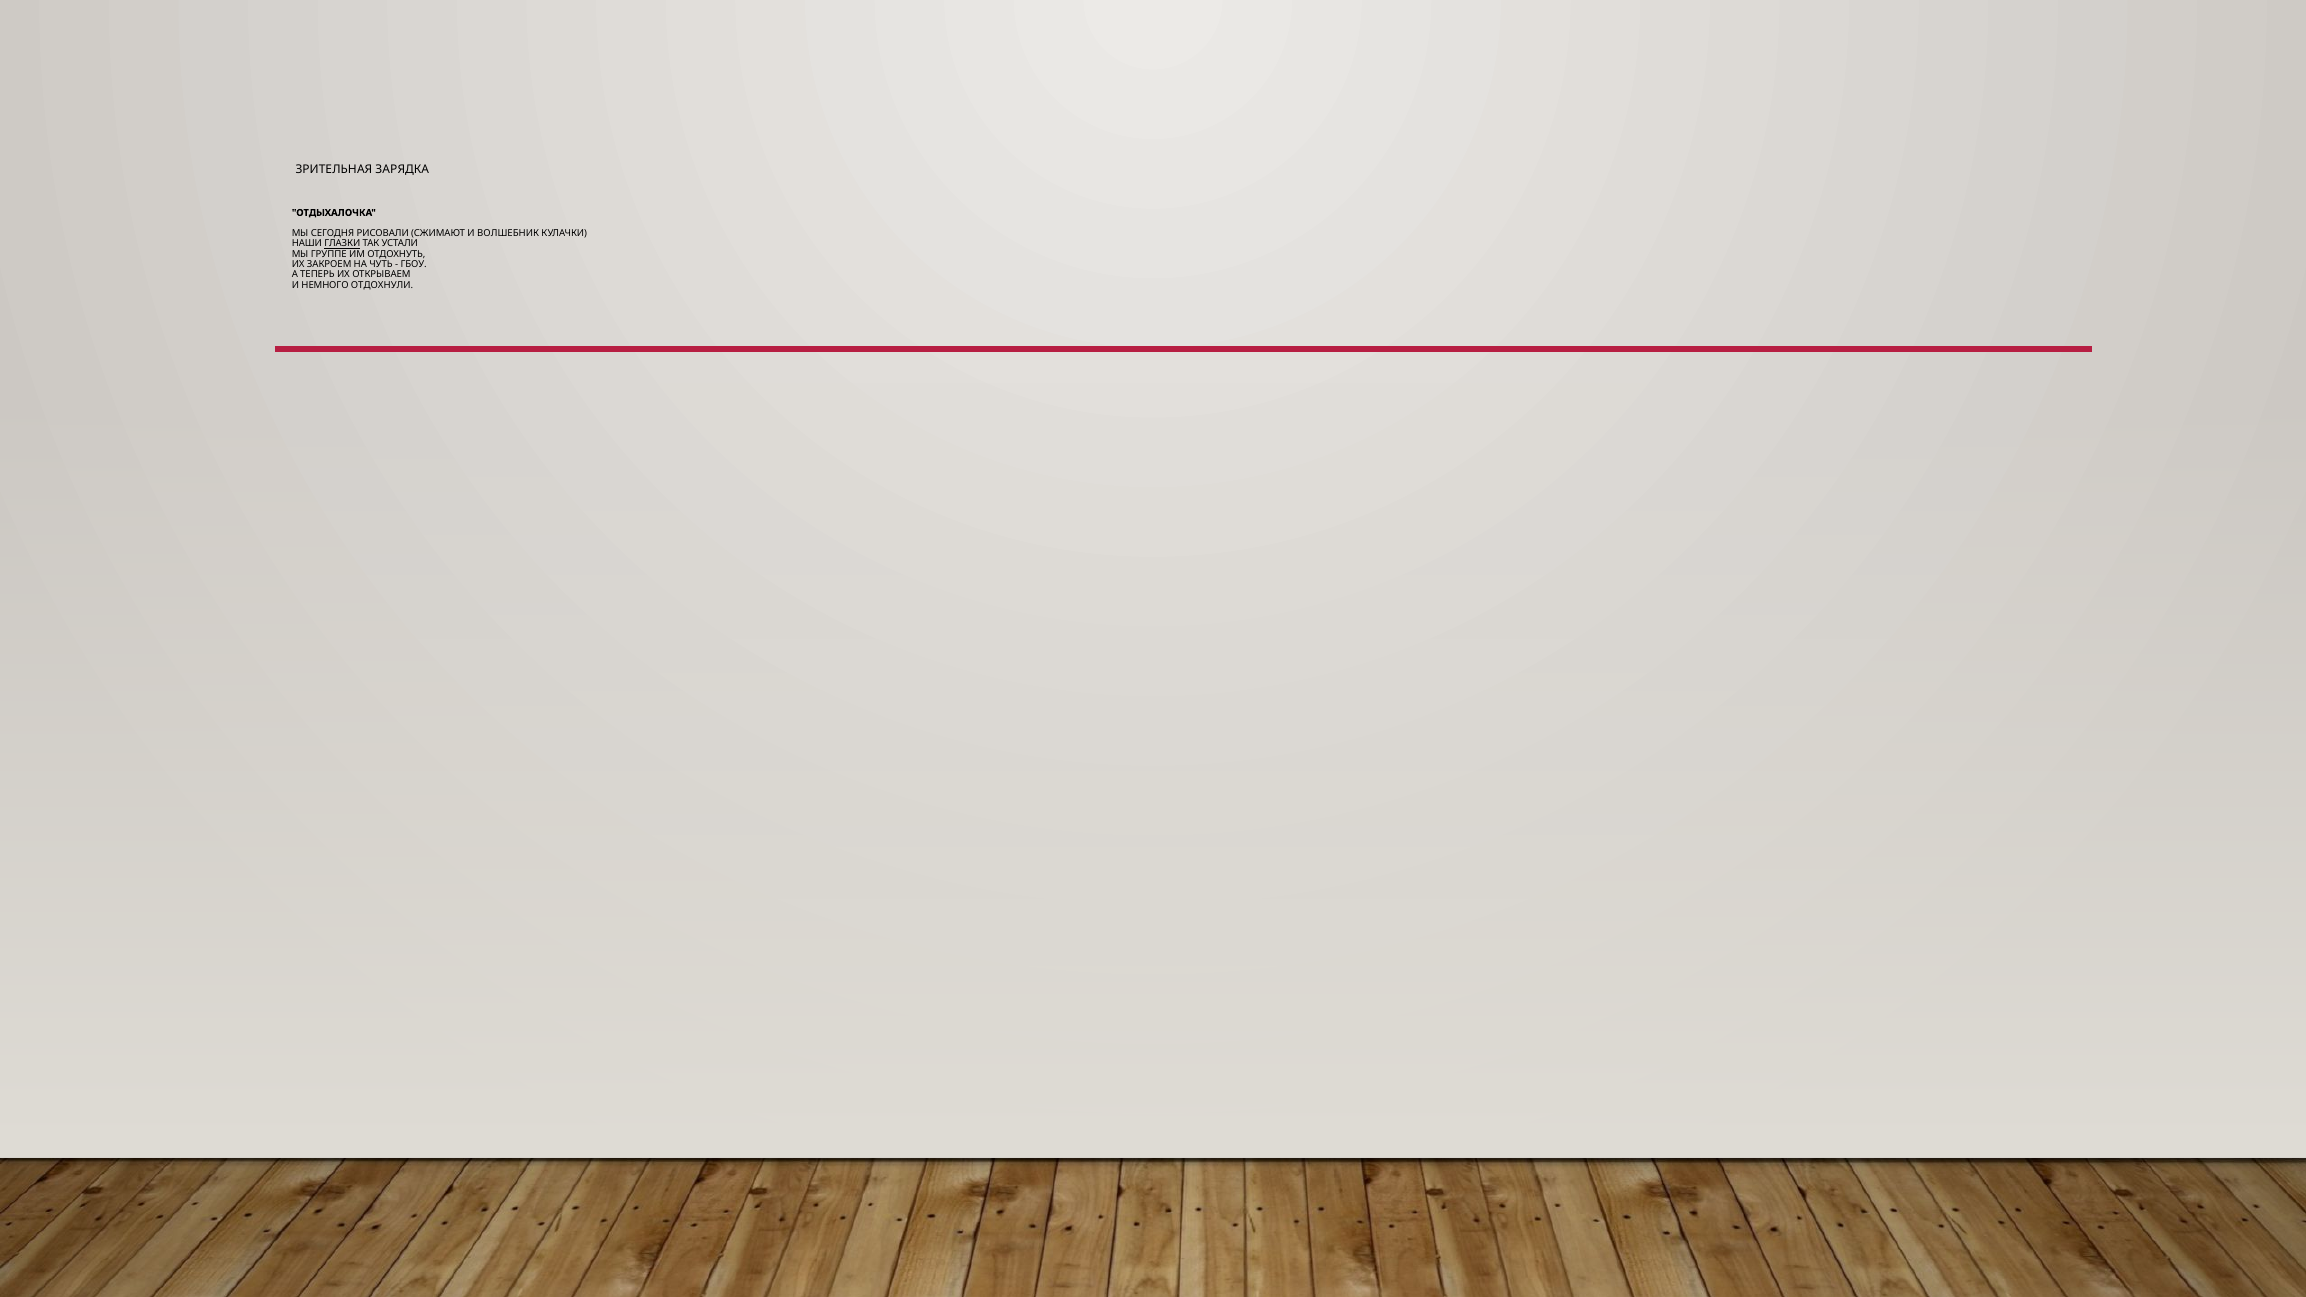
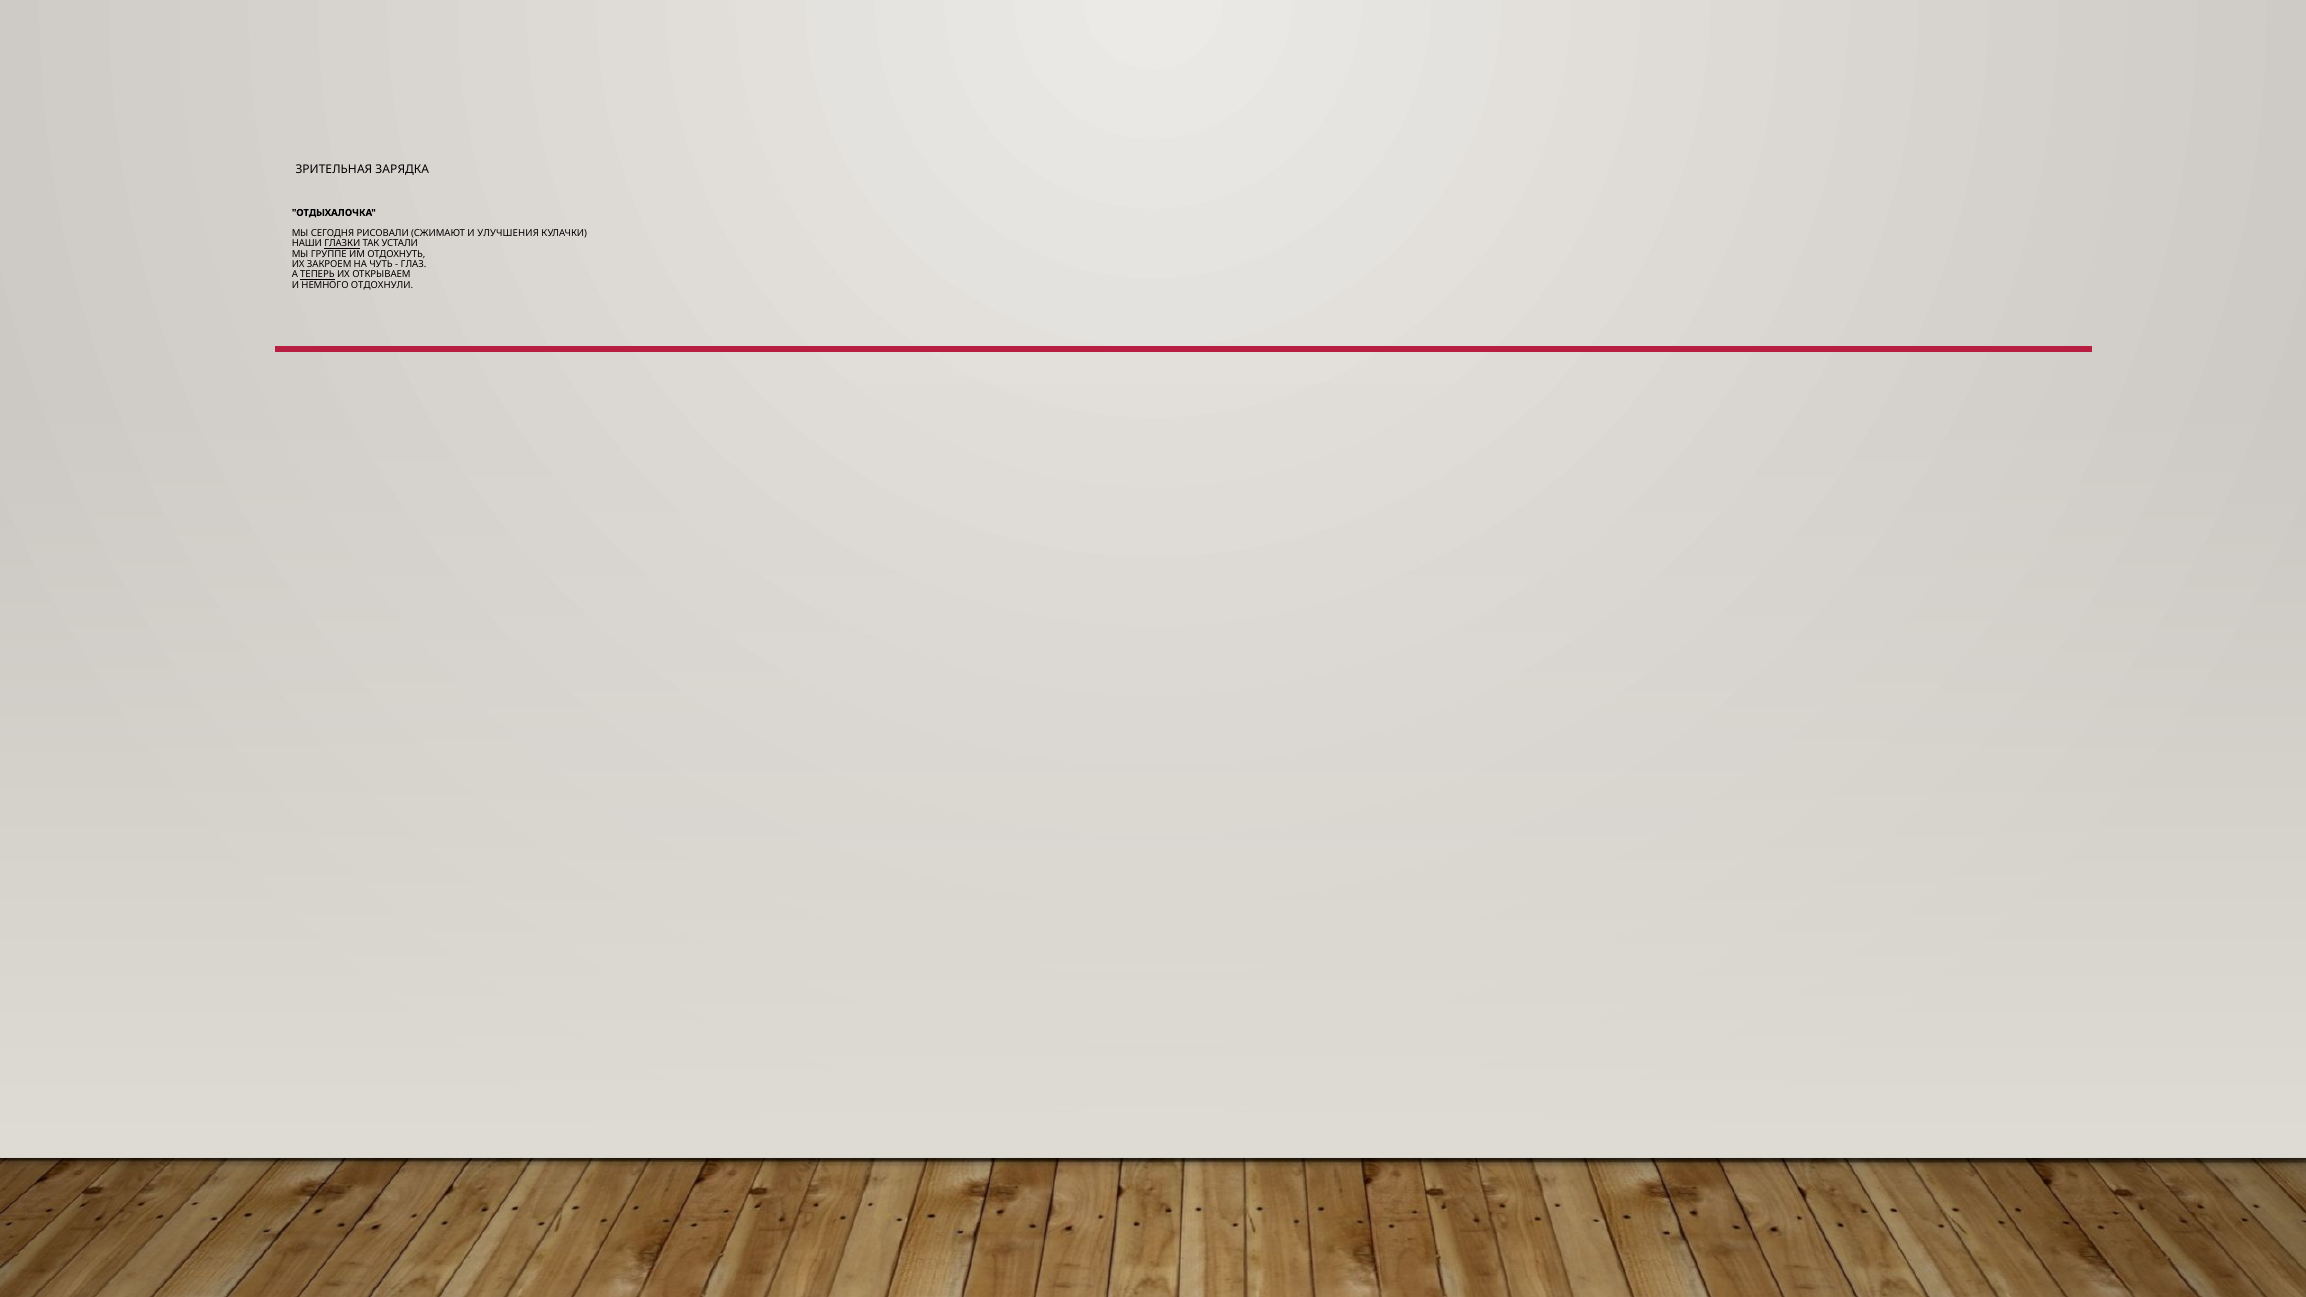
ВОЛШЕБНИК: ВОЛШЕБНИК -> УЛУЧШЕНИЯ (508, 233)
ГБОУ: ГБОУ -> ГЛАЗ (414, 264)
ТЕПЕРЬ underline: none -> present (317, 275)
